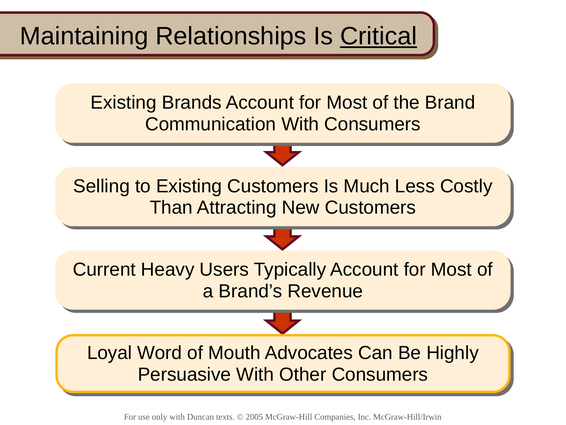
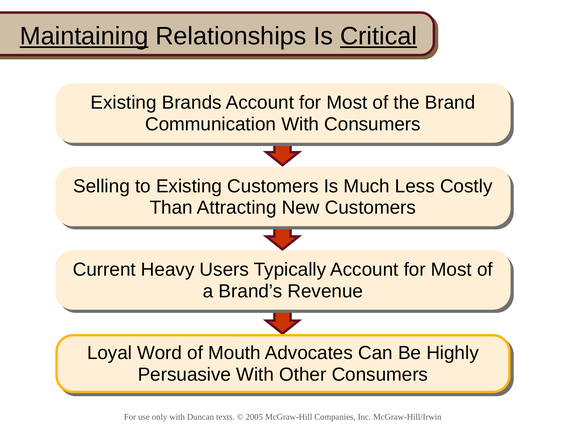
Maintaining underline: none -> present (84, 36)
